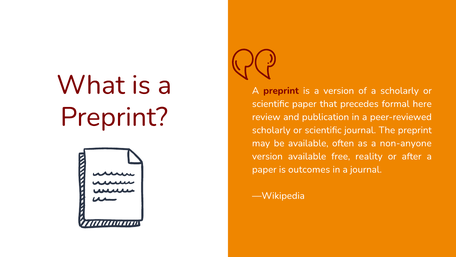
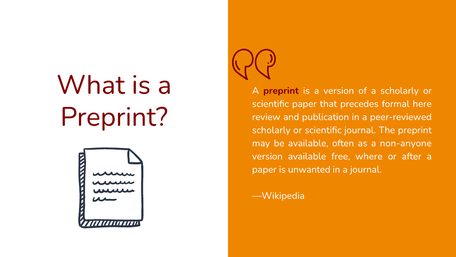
reality: reality -> where (369, 156)
outcomes: outcomes -> unwanted (309, 169)
